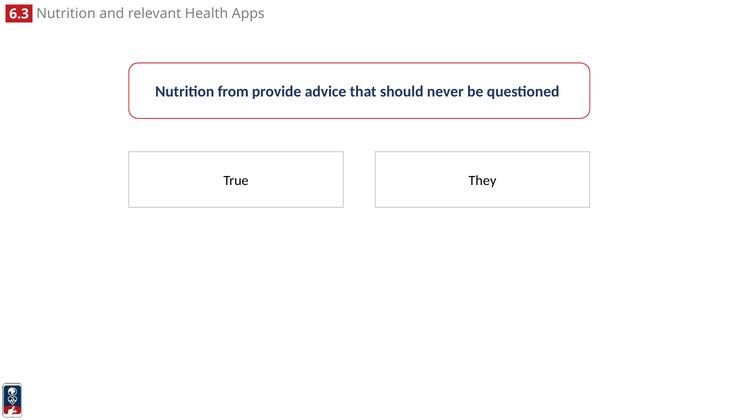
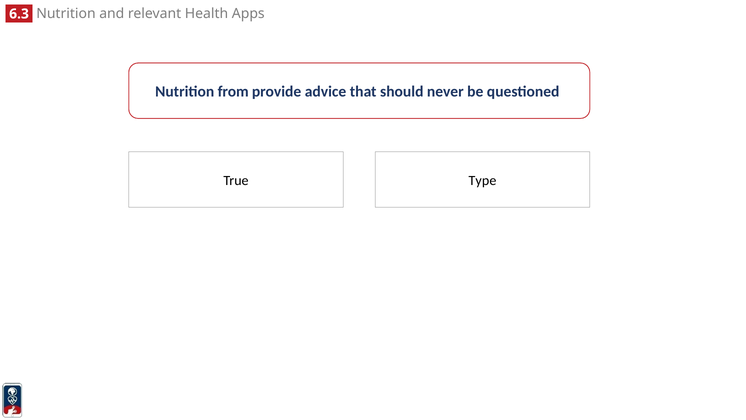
They: They -> Type (482, 180)
